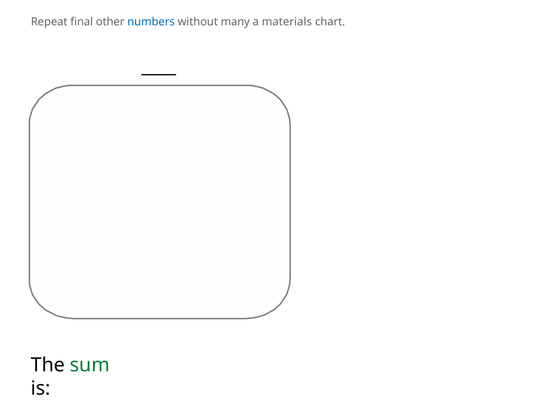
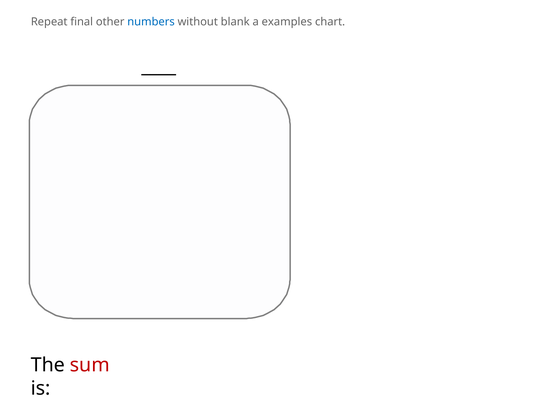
many: many -> blank (235, 22)
materials: materials -> examples (287, 22)
sum colour: green -> red (90, 365)
